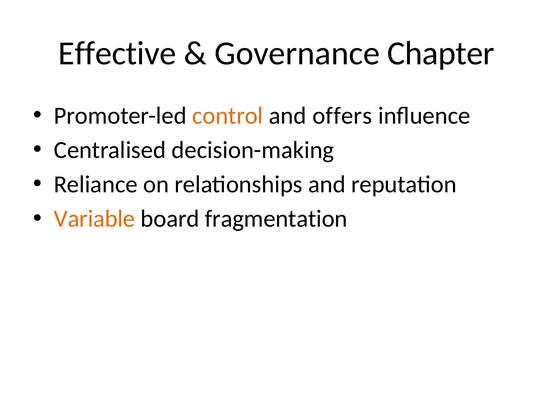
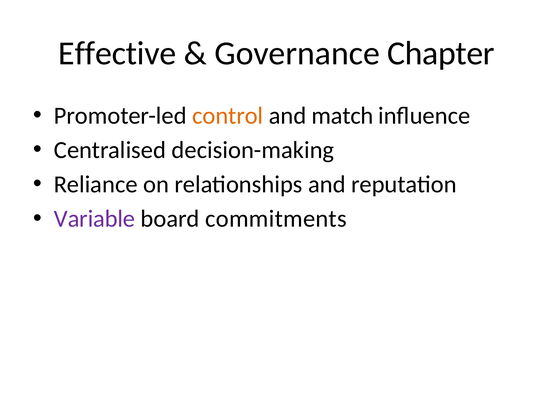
offers: offers -> match (342, 116)
Variable colour: orange -> purple (95, 219)
fragmentation: fragmentation -> commitments (276, 219)
